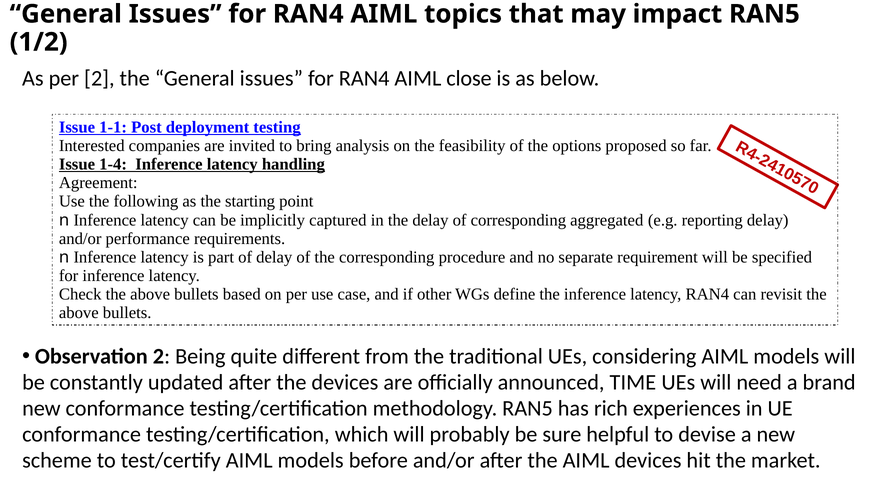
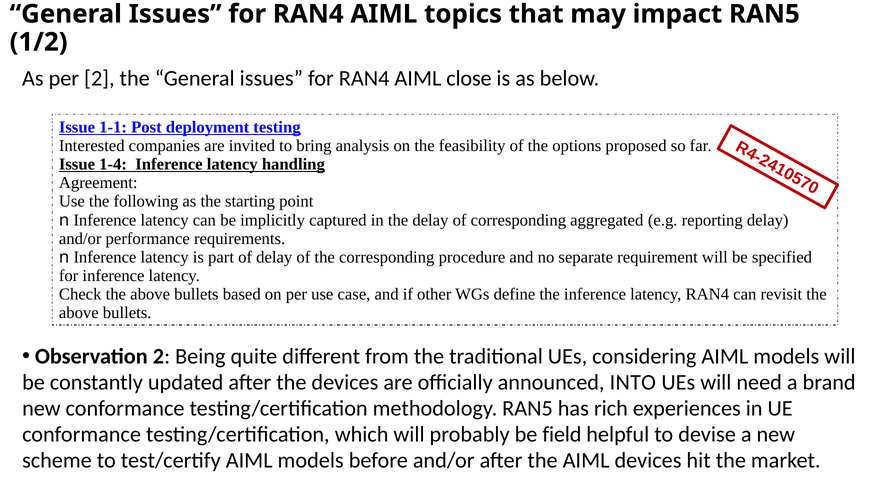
TIME: TIME -> INTO (633, 382)
sure: sure -> field (562, 434)
